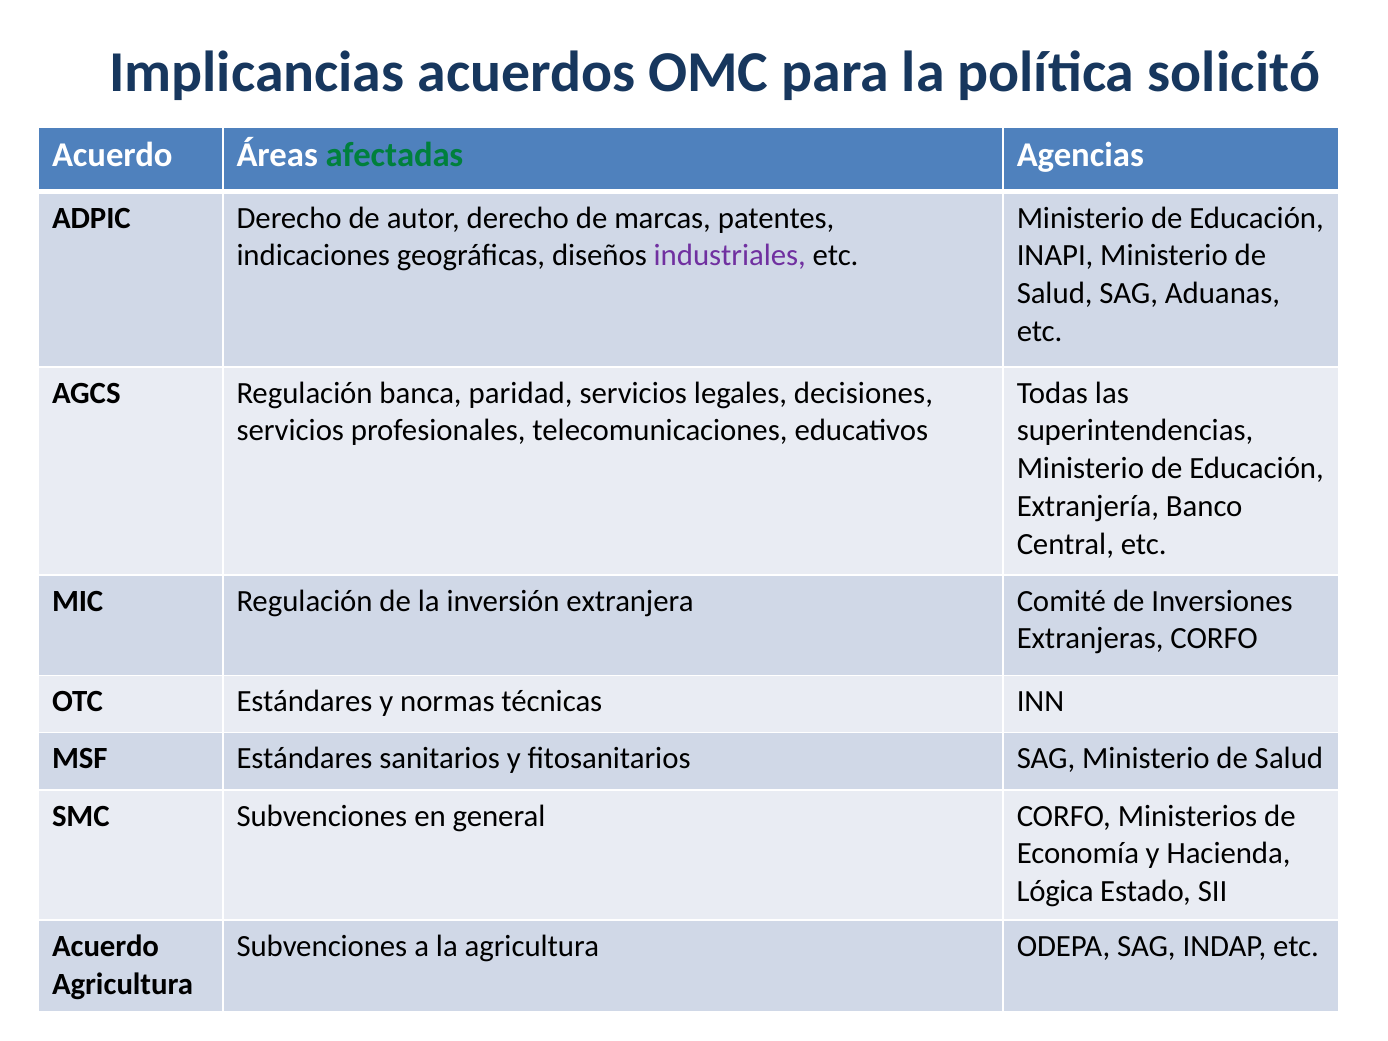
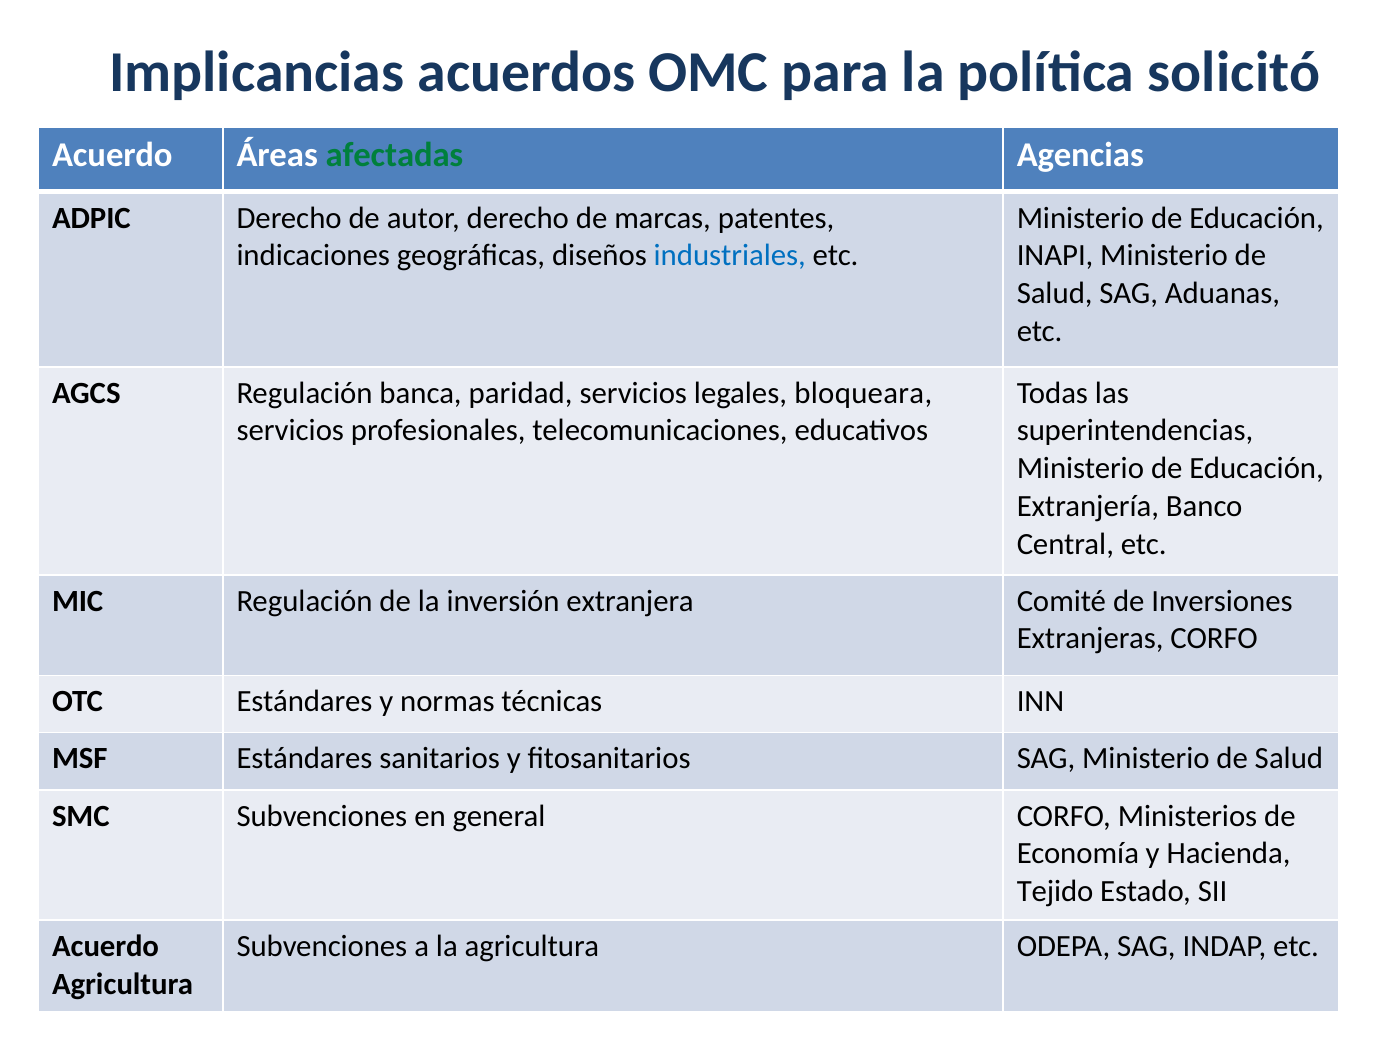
industriales colour: purple -> blue (730, 256)
decisiones: decisiones -> bloqueara (863, 393)
Lógica: Lógica -> Tejido (1055, 891)
